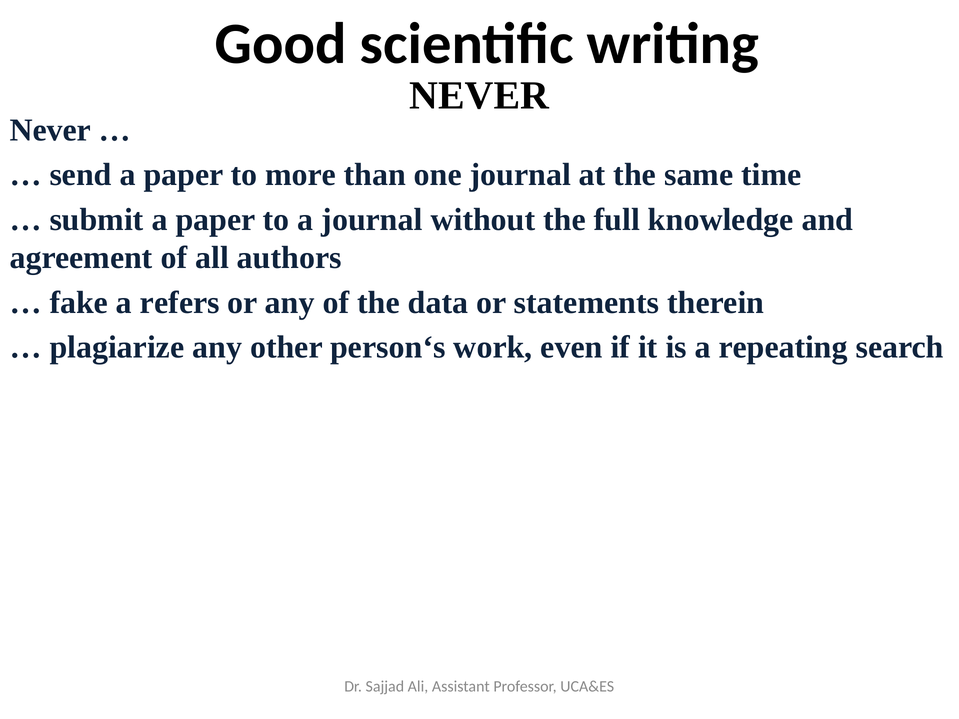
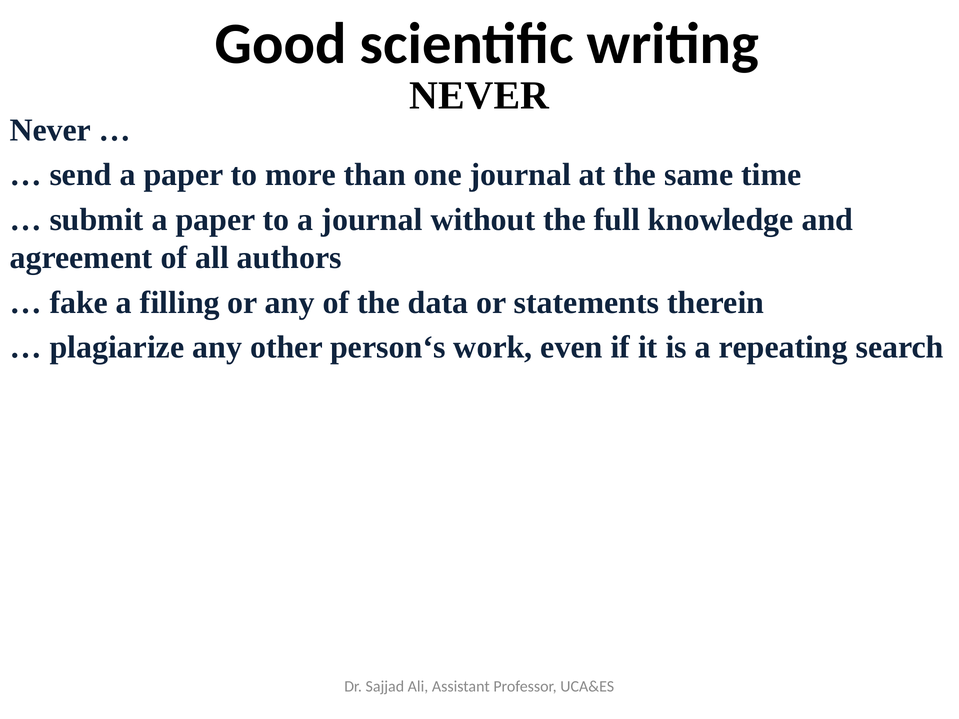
refers: refers -> filling (180, 303)
